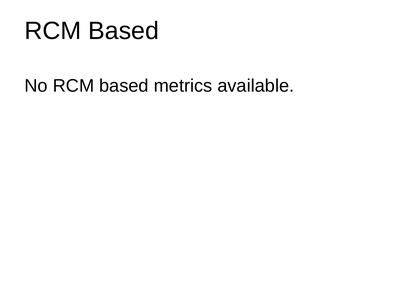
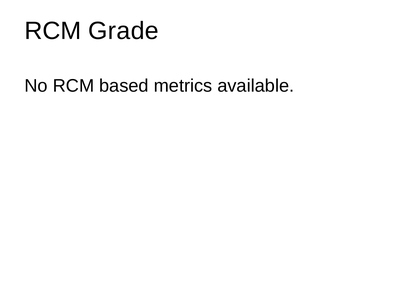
Based: Based -> Grade (124, 31)
